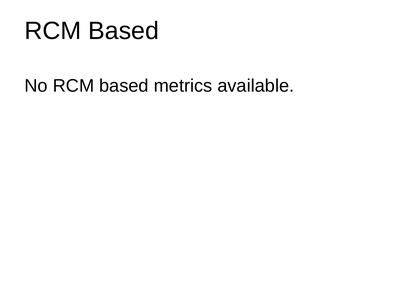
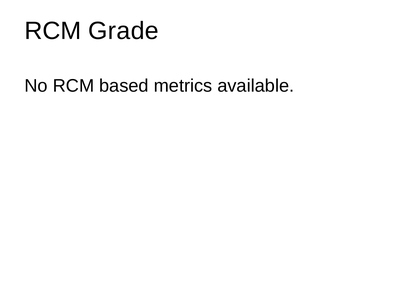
Based: Based -> Grade (124, 31)
